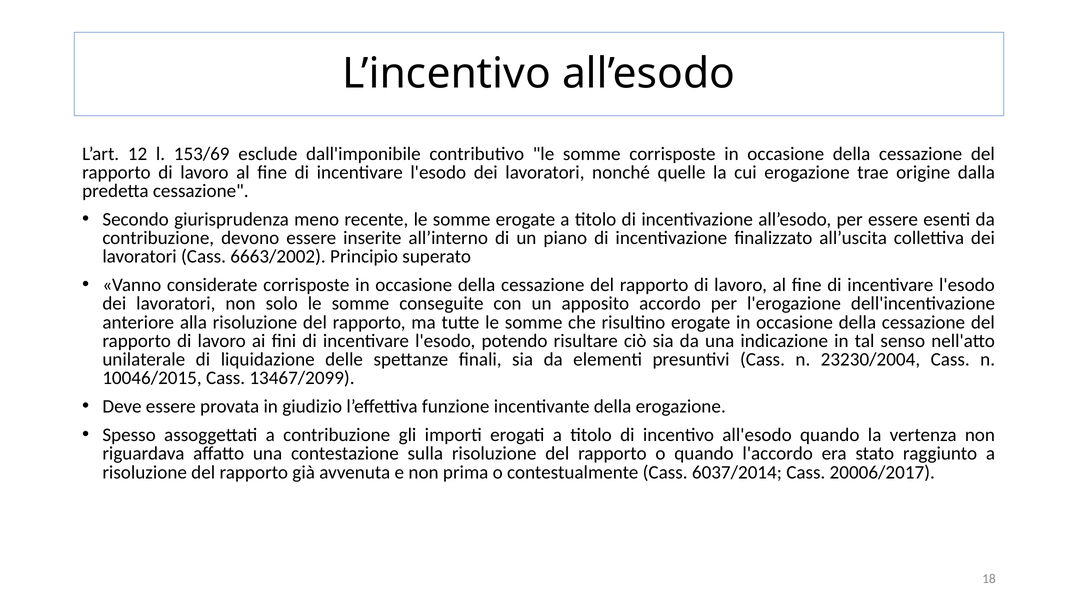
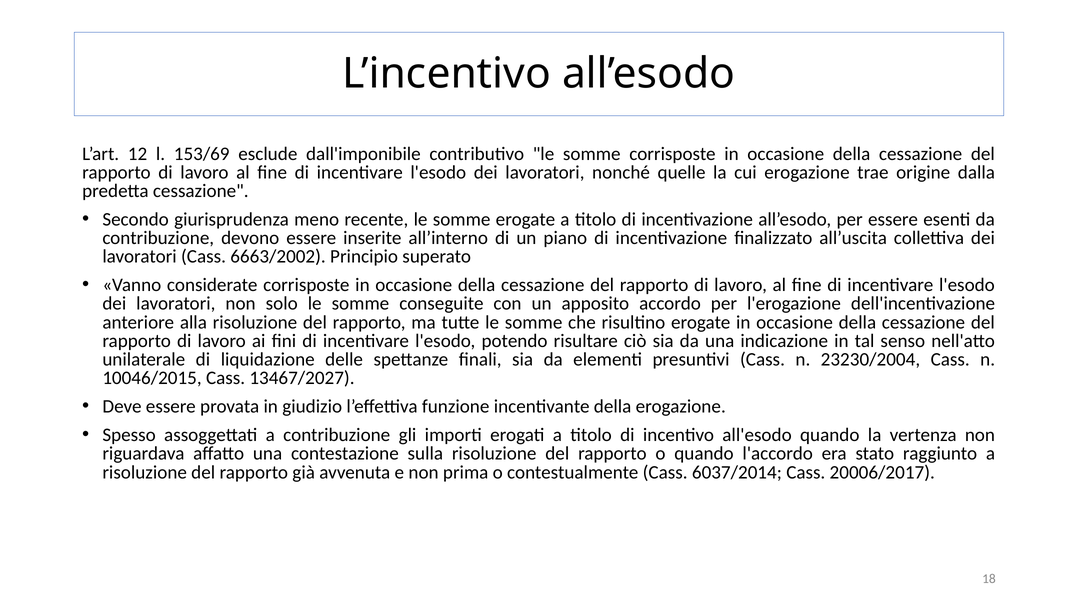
13467/2099: 13467/2099 -> 13467/2027 (302, 378)
